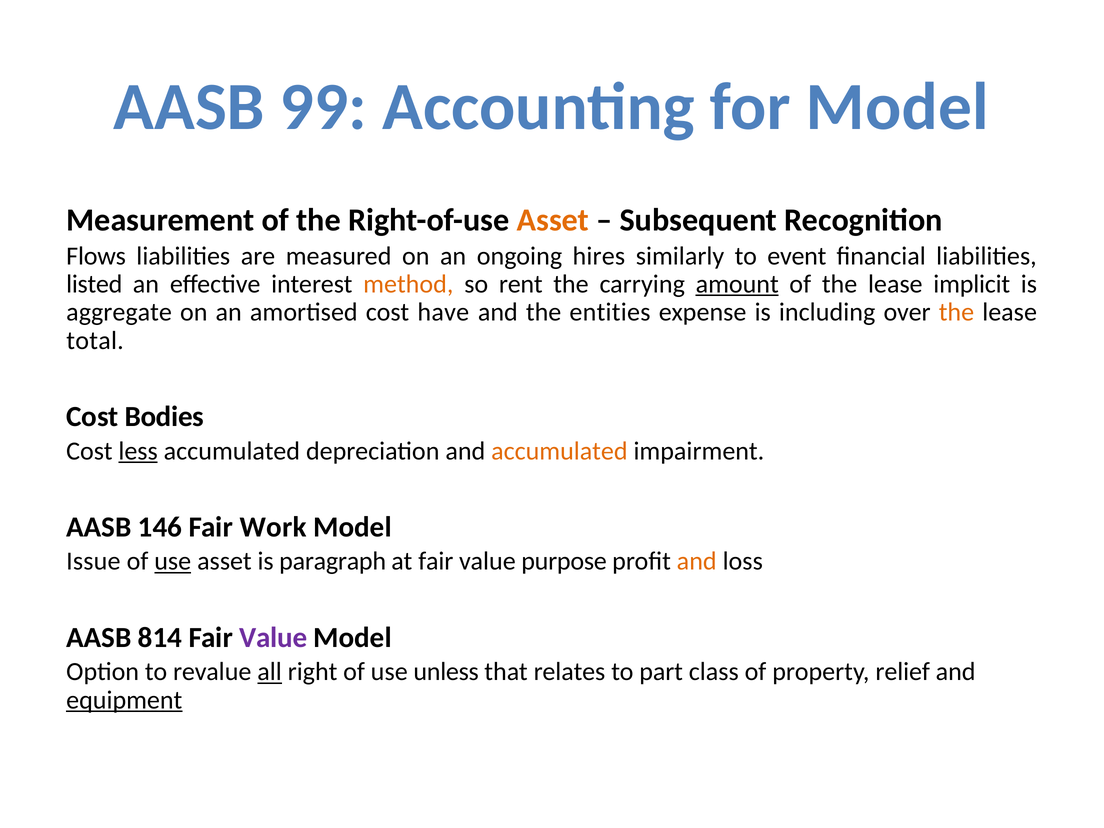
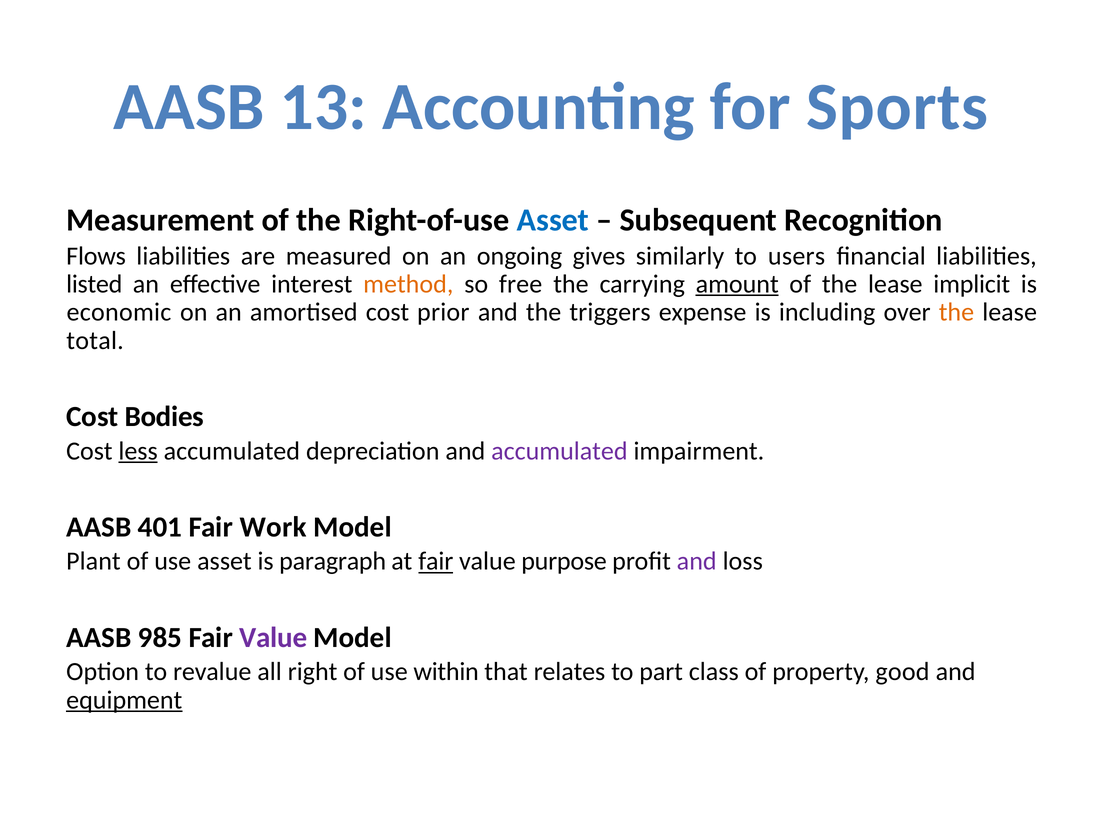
99: 99 -> 13 (323, 107)
for Model: Model -> Sports (897, 107)
Asset colour: orange -> blue (553, 220)
hires: hires -> gives (599, 256)
event: event -> users (797, 256)
rent: rent -> free (521, 284)
aggregate: aggregate -> economic (119, 312)
have: have -> prior (443, 312)
entities: entities -> triggers (610, 312)
accumulated colour: orange -> purple (559, 451)
146: 146 -> 401 (160, 527)
Issue: Issue -> Plant (93, 561)
use underline: present -> none (173, 561)
fair underline: none -> present (436, 561)
and colour: orange -> purple (697, 561)
814: 814 -> 985 (160, 637)
all underline: present -> none (270, 672)
unless: unless -> within (446, 672)
relief: relief -> good (903, 672)
